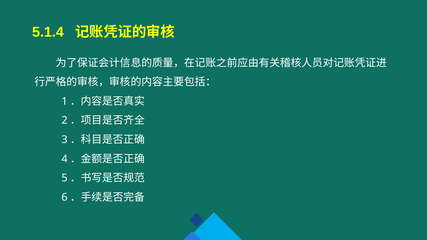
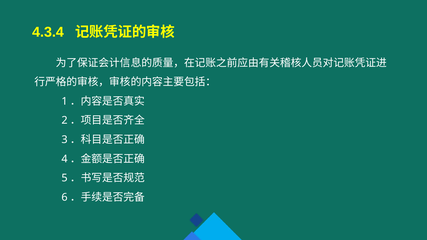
5.1.4: 5.1.4 -> 4.3.4 (48, 32)
